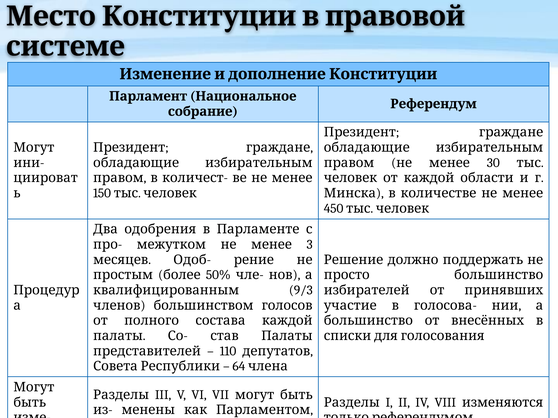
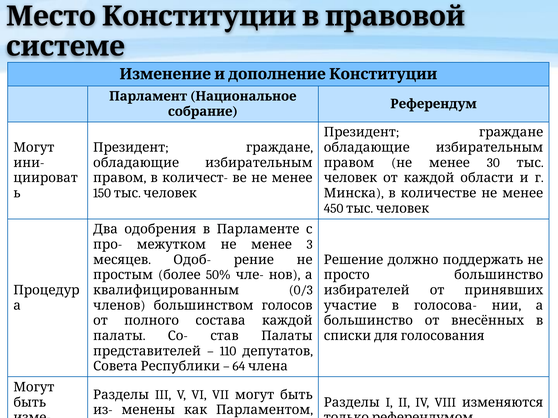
9/3: 9/3 -> 0/3 (301, 290)
